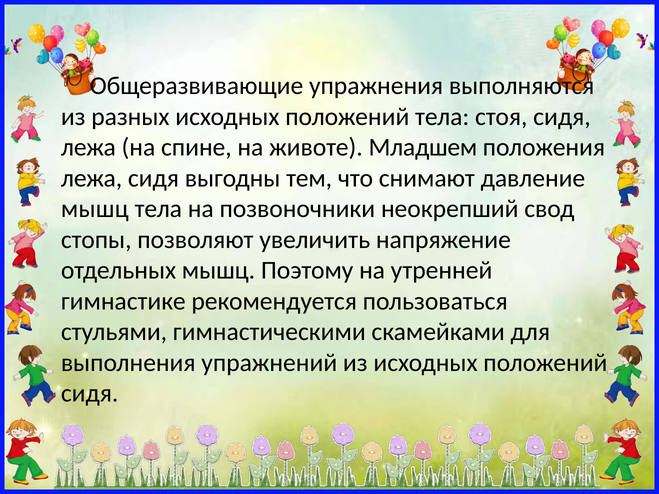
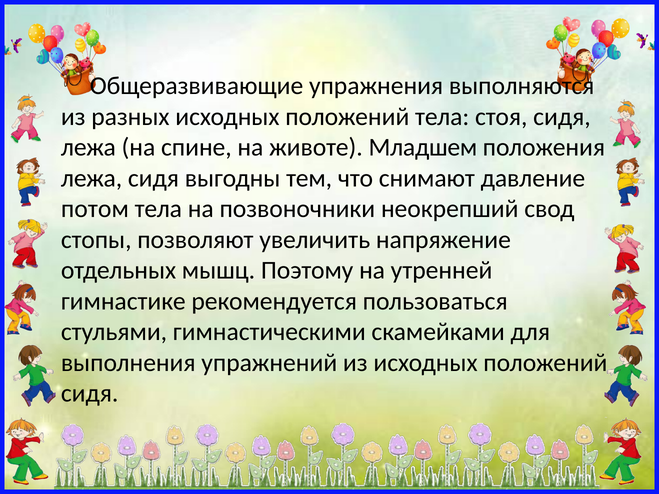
мышц: мышц -> потом (95, 209)
